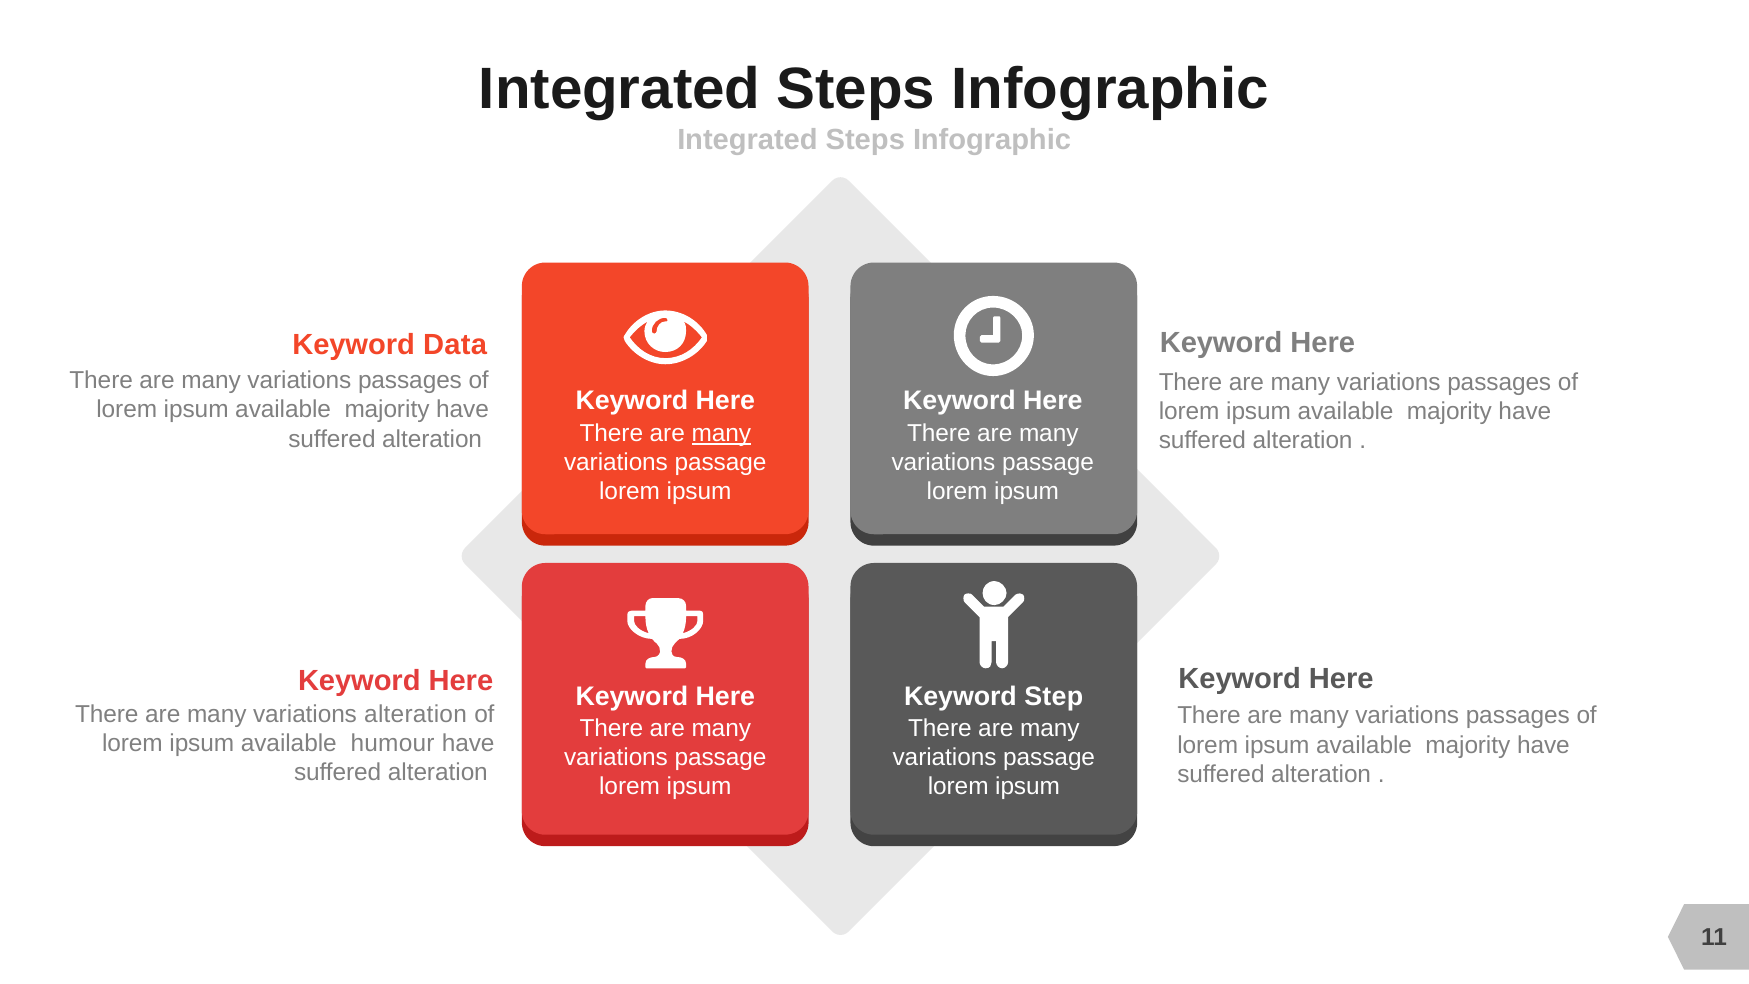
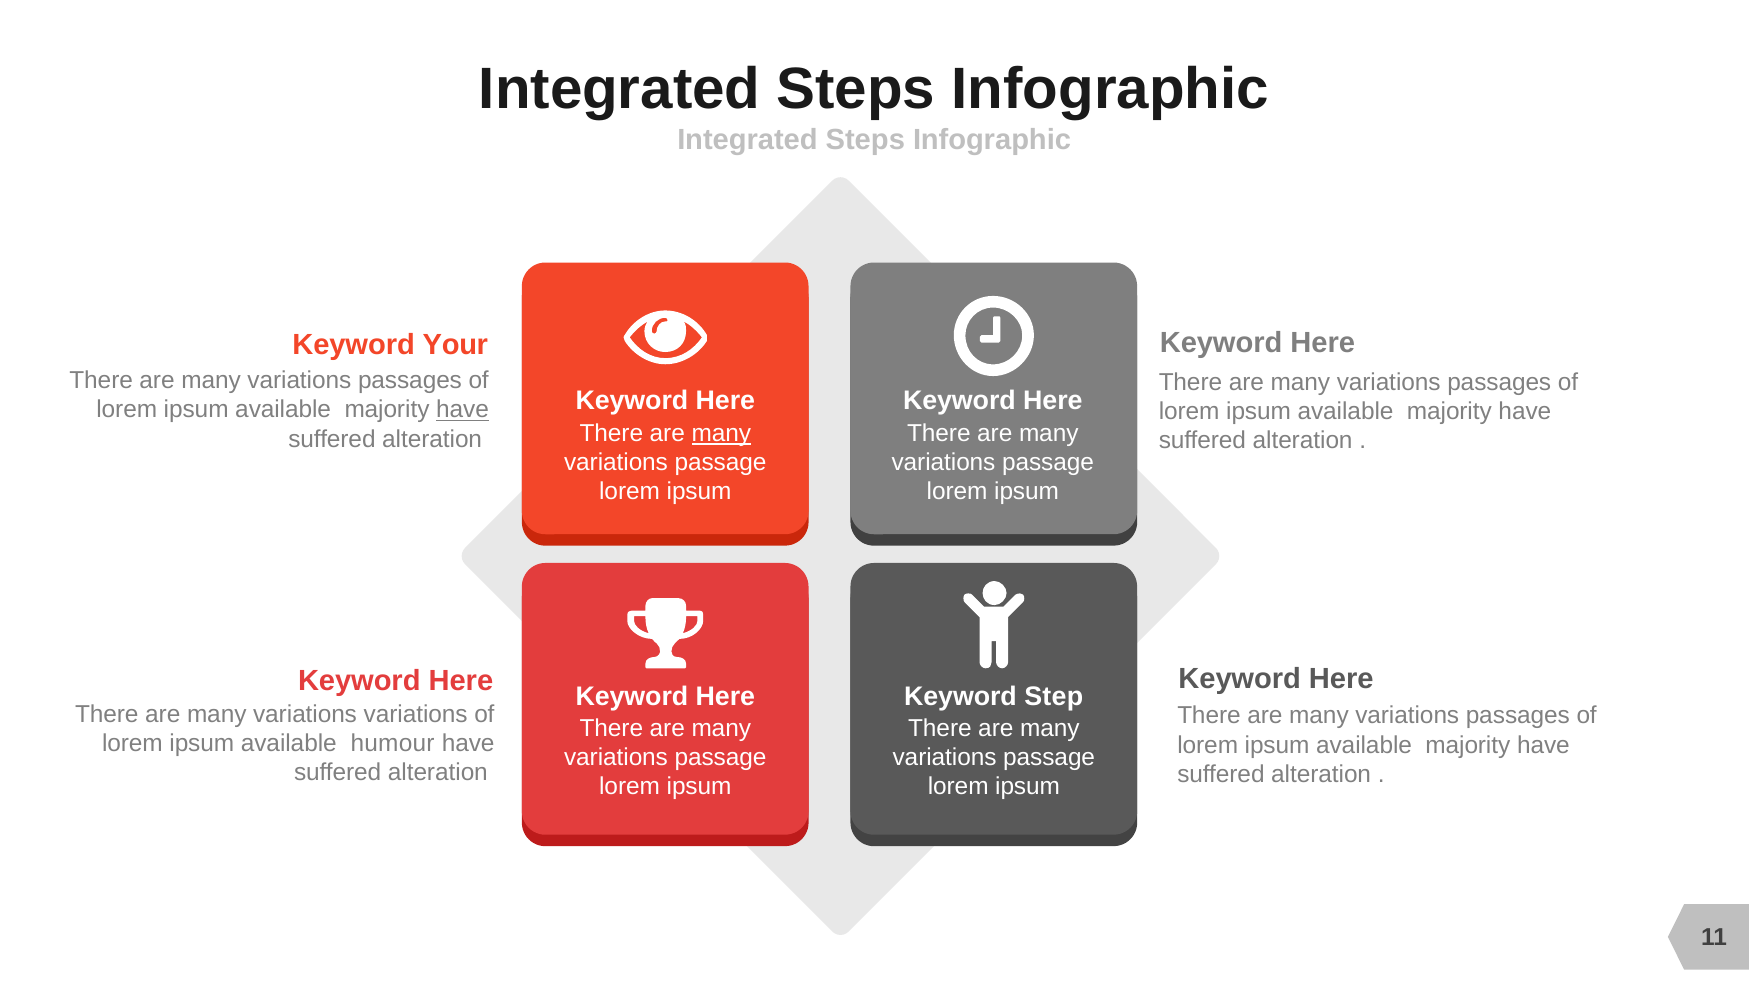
Data: Data -> Your (455, 345)
have underline: none -> present (462, 410)
variations alteration: alteration -> variations (416, 714)
